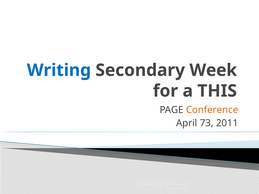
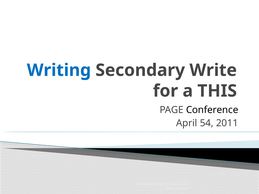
Week: Week -> Write (213, 70)
Conference colour: orange -> black (212, 110)
73: 73 -> 54 (207, 123)
